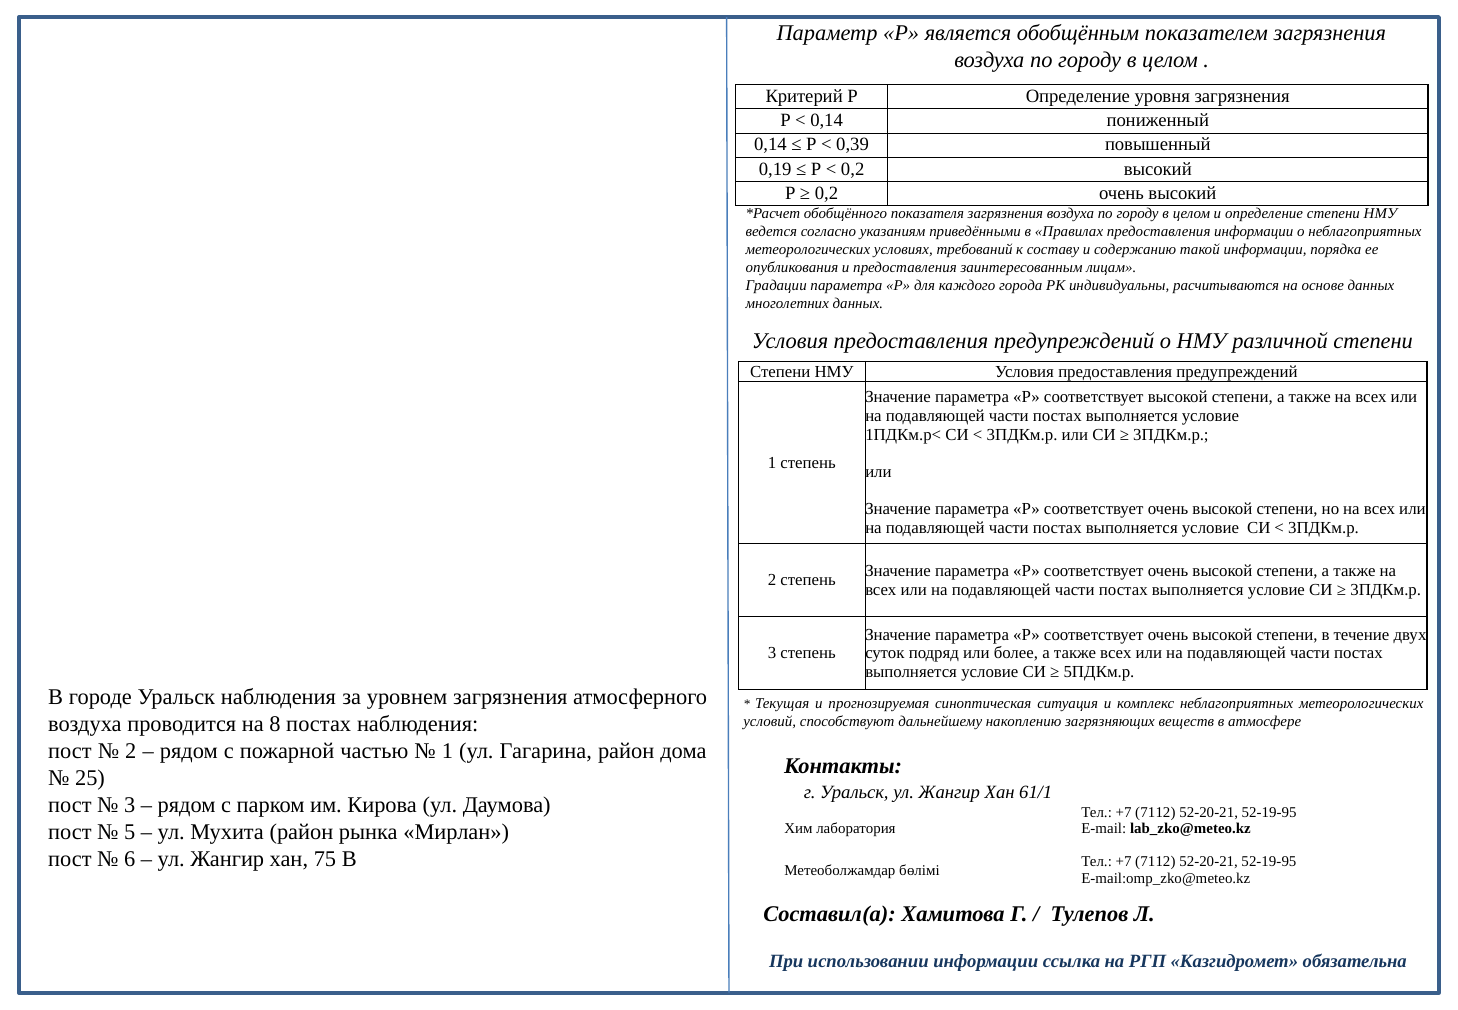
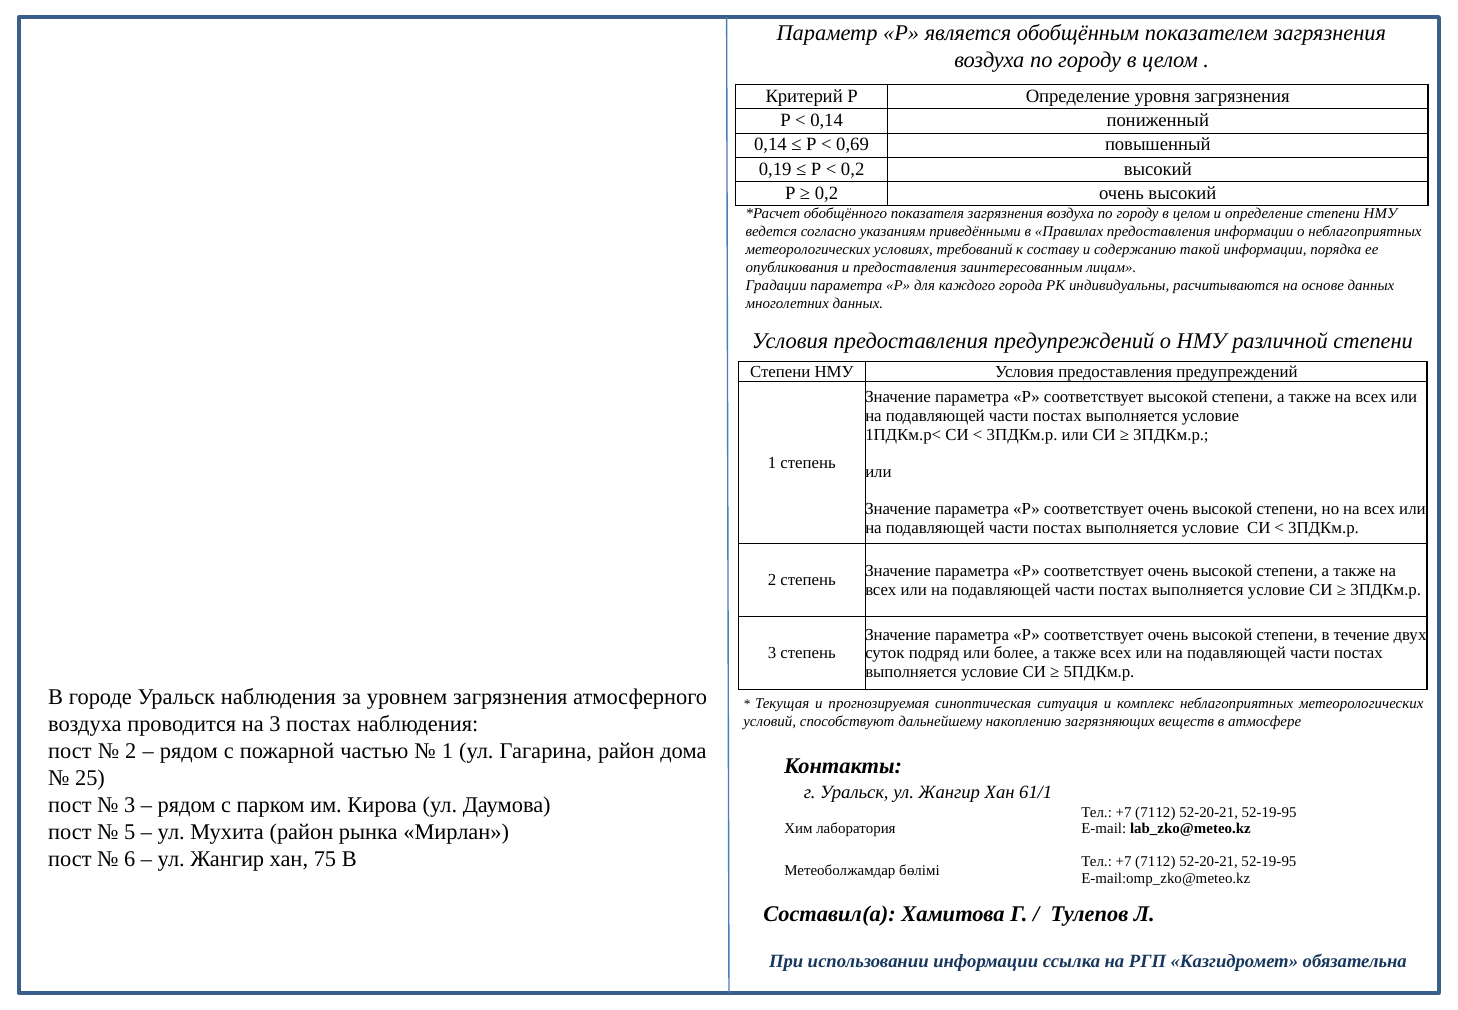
0,39: 0,39 -> 0,69 (853, 145)
на 8: 8 -> 3 (275, 724)
